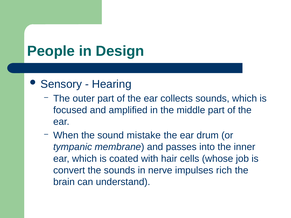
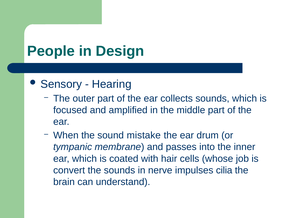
rich: rich -> cilia (224, 170)
